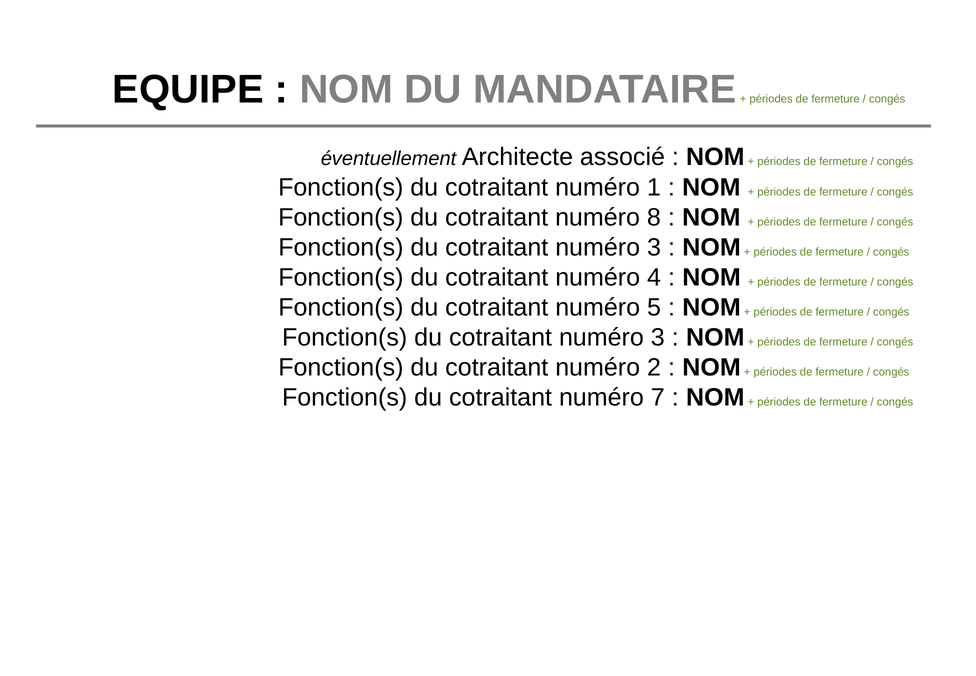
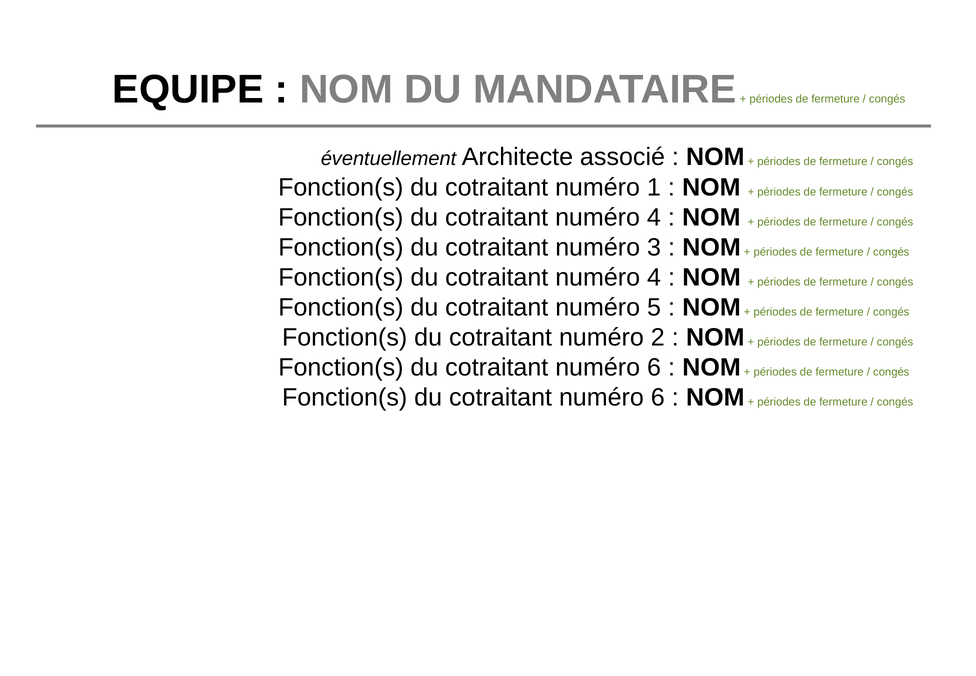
8: 8 -> 4 (654, 217)
3: 3 -> 2 (658, 337)
2: 2 -> 6 (654, 367)
7: 7 -> 6 (658, 397)
